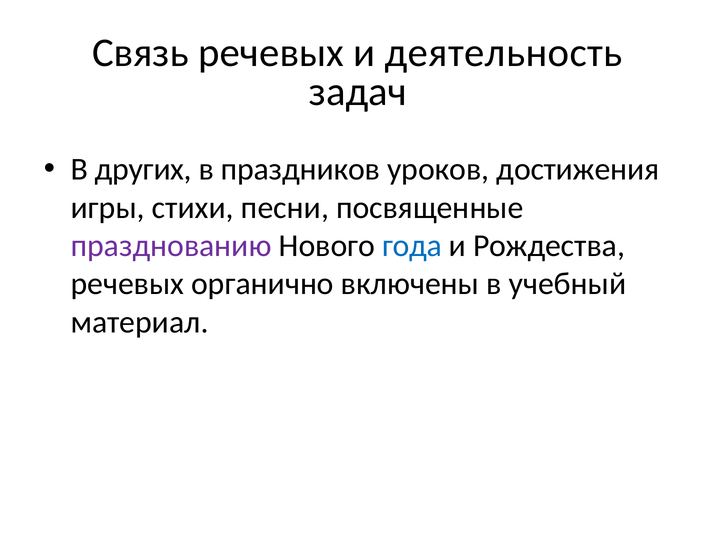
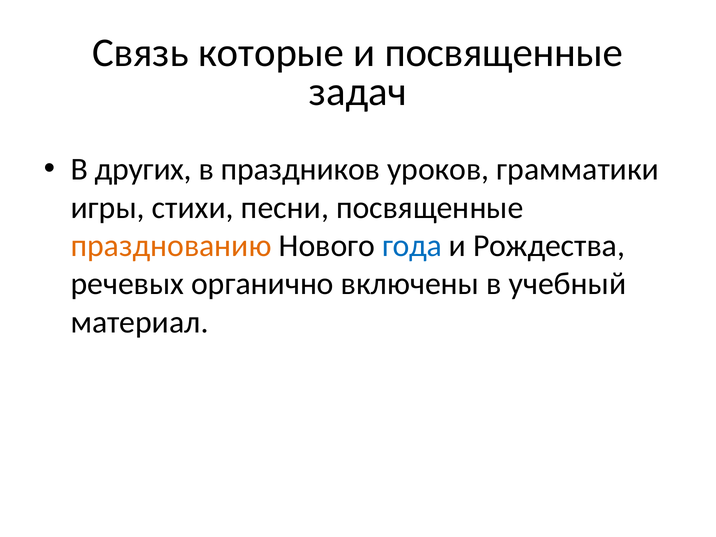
Связь речевых: речевых -> которые (271, 53)
и деятельность: деятельность -> посвященные (504, 53)
достижения: достижения -> грамматики (578, 169)
празднованию colour: purple -> orange (171, 246)
